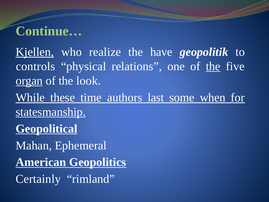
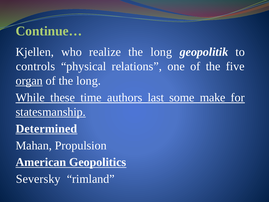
Kjellen underline: present -> none (35, 52)
have: have -> long (161, 52)
the underline: present -> none (213, 66)
of the look: look -> long (89, 81)
when: when -> make (213, 97)
Geopolitical: Geopolitical -> Determined (47, 129)
Ephemeral: Ephemeral -> Propulsion (81, 145)
Certainly: Certainly -> Seversky (38, 179)
